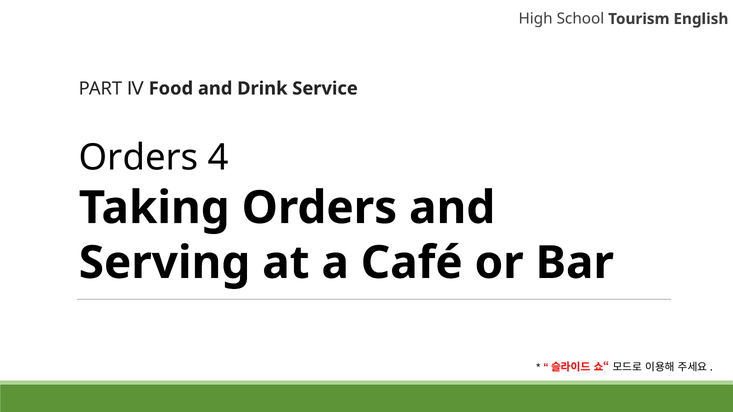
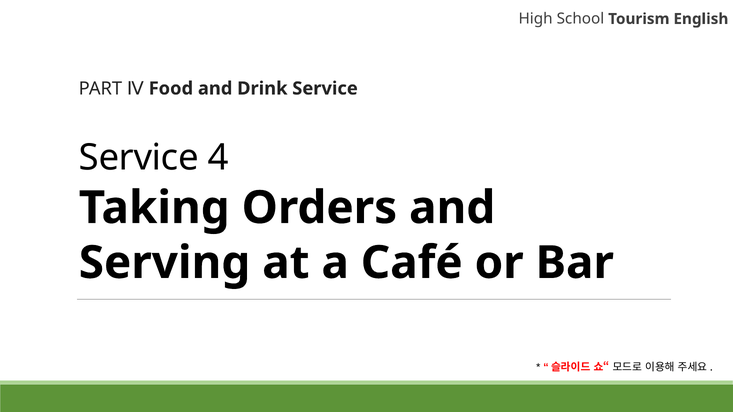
Orders: Orders -> Service (139, 158)
